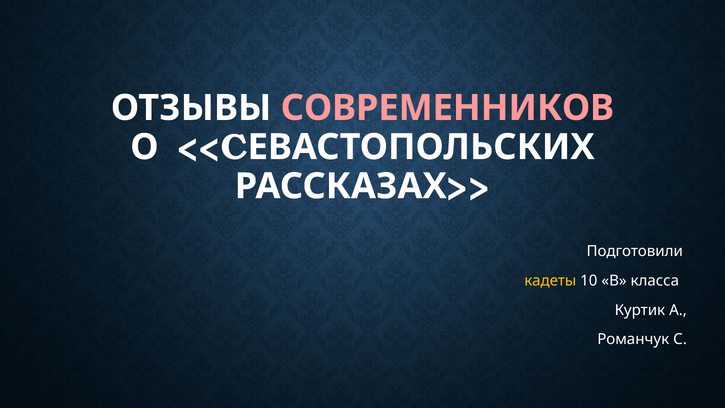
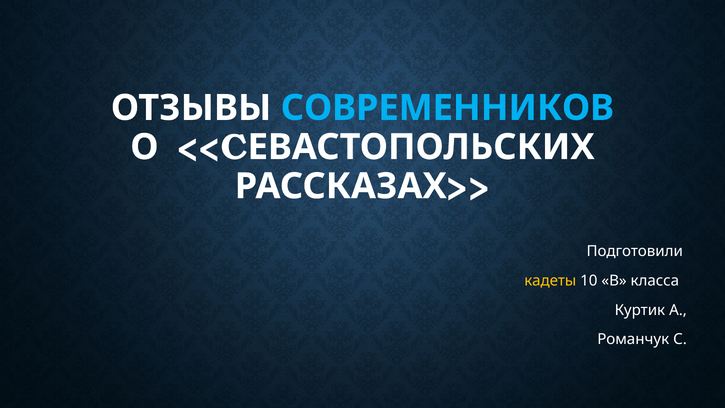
СОВРЕМЕННИКОВ colour: pink -> light blue (447, 108)
